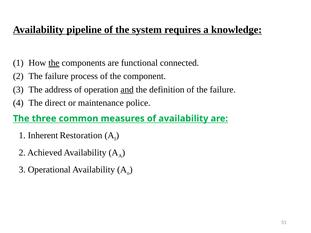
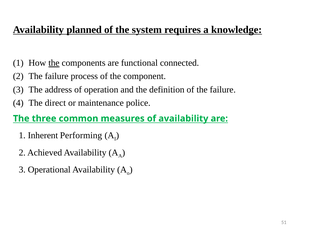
pipeline: pipeline -> planned (84, 30)
and underline: present -> none (127, 90)
Restoration: Restoration -> Performing (81, 136)
